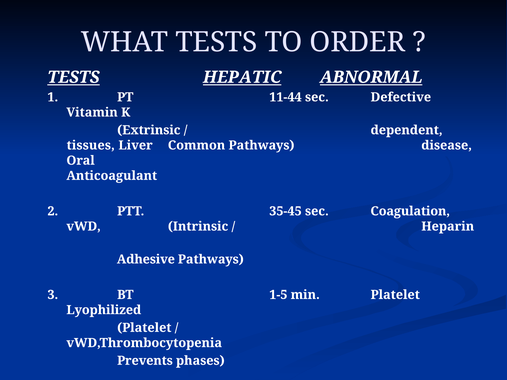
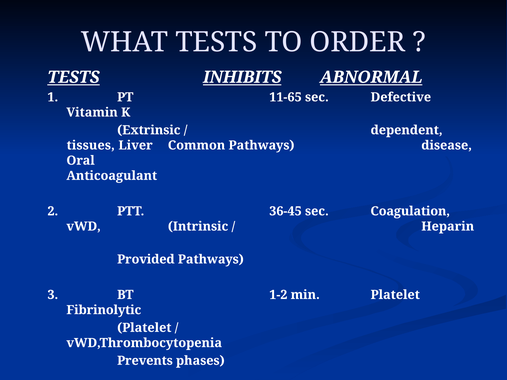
HEPATIC: HEPATIC -> INHIBITS (242, 77)
11-44: 11-44 -> 11-65 (285, 97)
35-45: 35-45 -> 36-45 (285, 211)
Adhesive: Adhesive -> Provided (146, 259)
1-5: 1-5 -> 1-2 (278, 295)
Lyophilized: Lyophilized -> Fibrinolytic (104, 310)
